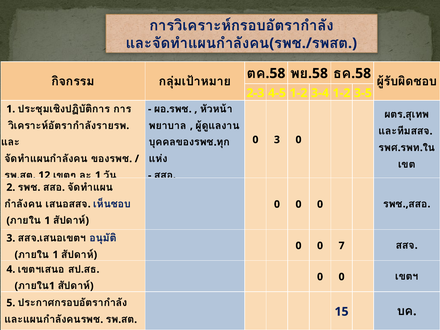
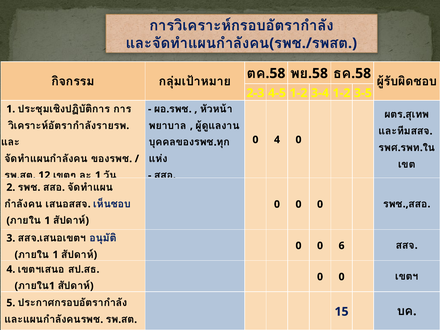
0 3: 3 -> 4 (277, 140)
7: 7 -> 6 (342, 246)
